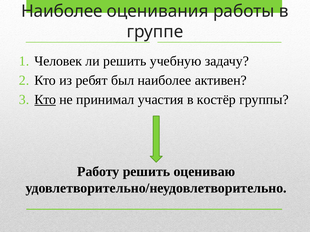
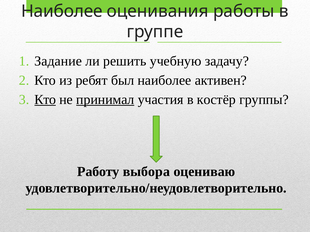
Человек: Человек -> Задание (58, 61)
принимал underline: none -> present (105, 100)
Работу решить: решить -> выбора (146, 172)
